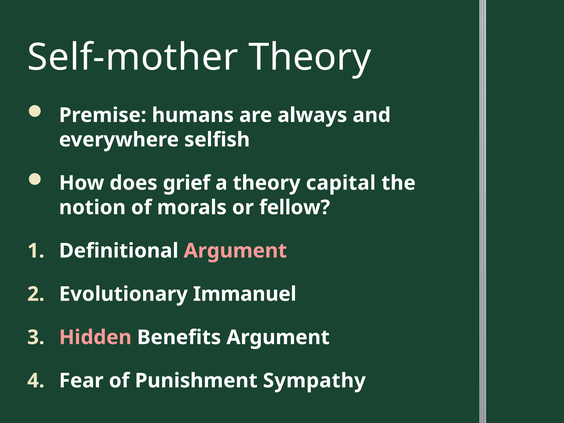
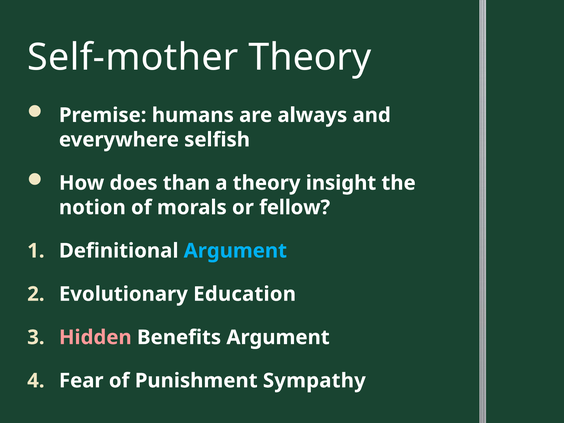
grief: grief -> than (186, 183)
capital: capital -> insight (341, 183)
Argument colour: pink -> light blue (235, 251)
Immanuel: Immanuel -> Education (245, 294)
